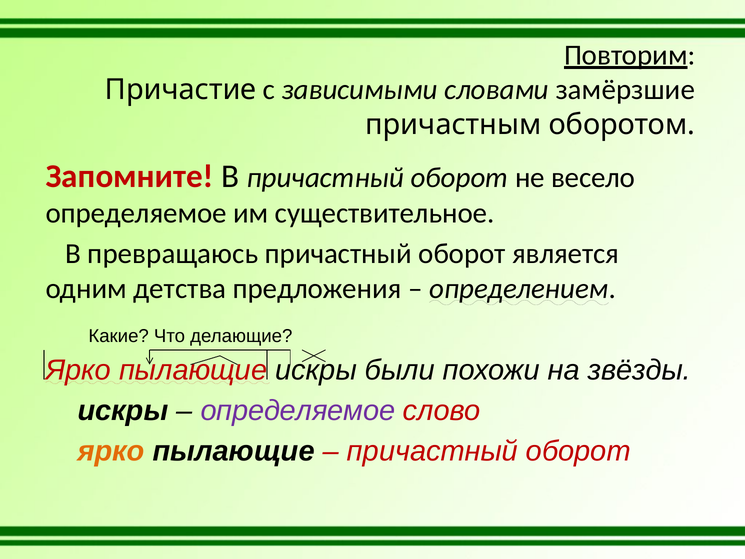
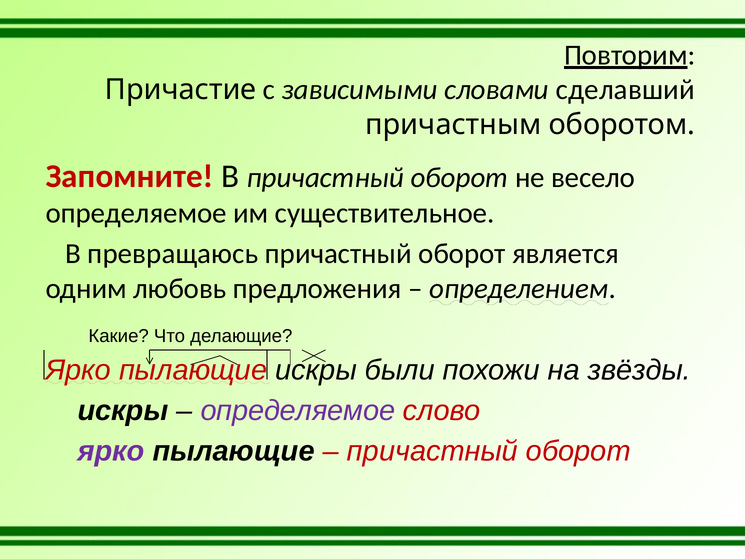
замёрзшие: замёрзшие -> сделавший (625, 90)
детства: детства -> любовь (180, 289)
ярко colour: orange -> purple (111, 451)
